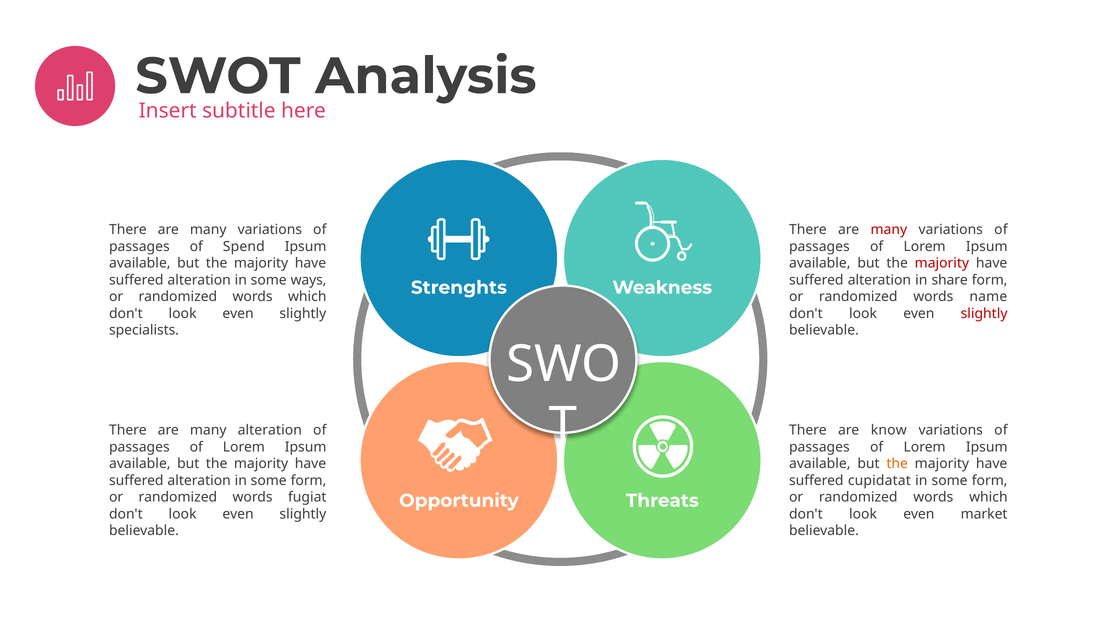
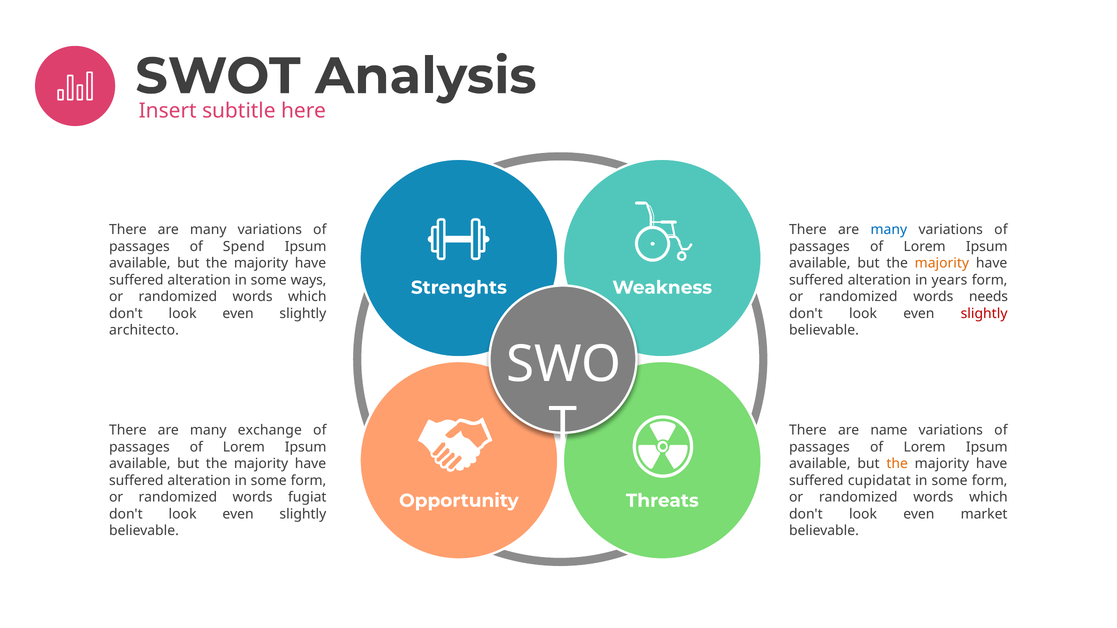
many colour: red -> blue (889, 230)
majority colour: red -> orange (942, 263)
share: share -> years (950, 280)
name: name -> needs (988, 297)
specialists: specialists -> architecto (144, 330)
many alteration: alteration -> exchange (270, 430)
know: know -> name (889, 430)
